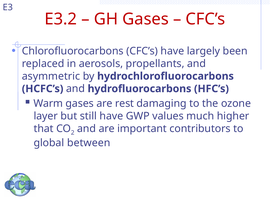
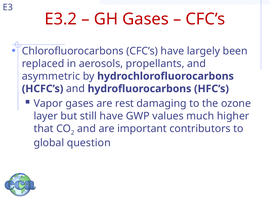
Warm: Warm -> Vapor (48, 104)
between: between -> question (89, 143)
